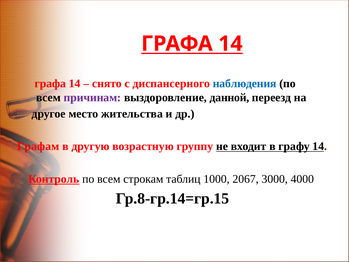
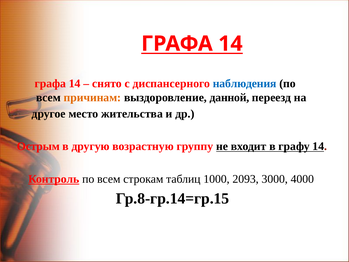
причинам colour: purple -> orange (92, 97)
Графам: Графам -> Острым (38, 146)
2067: 2067 -> 2093 (246, 179)
